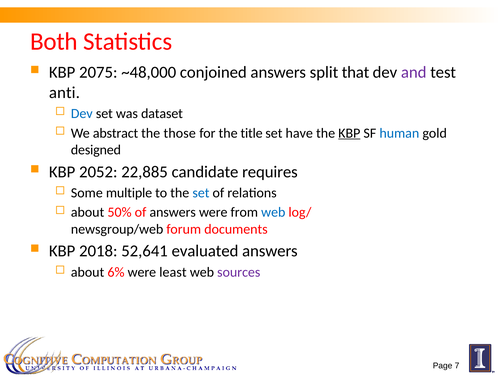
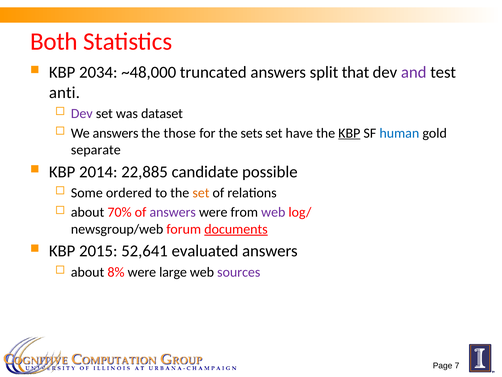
2075: 2075 -> 2034 (98, 72)
conjoined: conjoined -> truncated (213, 72)
Dev colour: blue -> purple (82, 113)
We abstract: abstract -> answers (116, 133)
title: title -> sets (252, 133)
designed: designed -> separate (96, 150)
2052: 2052 -> 2014 (98, 172)
requires: requires -> possible (270, 172)
multiple: multiple -> ordered (129, 193)
set colour: blue -> orange (201, 193)
50%: 50% -> 70% (120, 212)
answers colour: black -> purple (173, 212)
web colour: blue -> purple (273, 212)
documents underline: none -> present (236, 229)
2018: 2018 -> 2015 (98, 251)
6%: 6% -> 8% (116, 272)
least: least -> large (173, 272)
